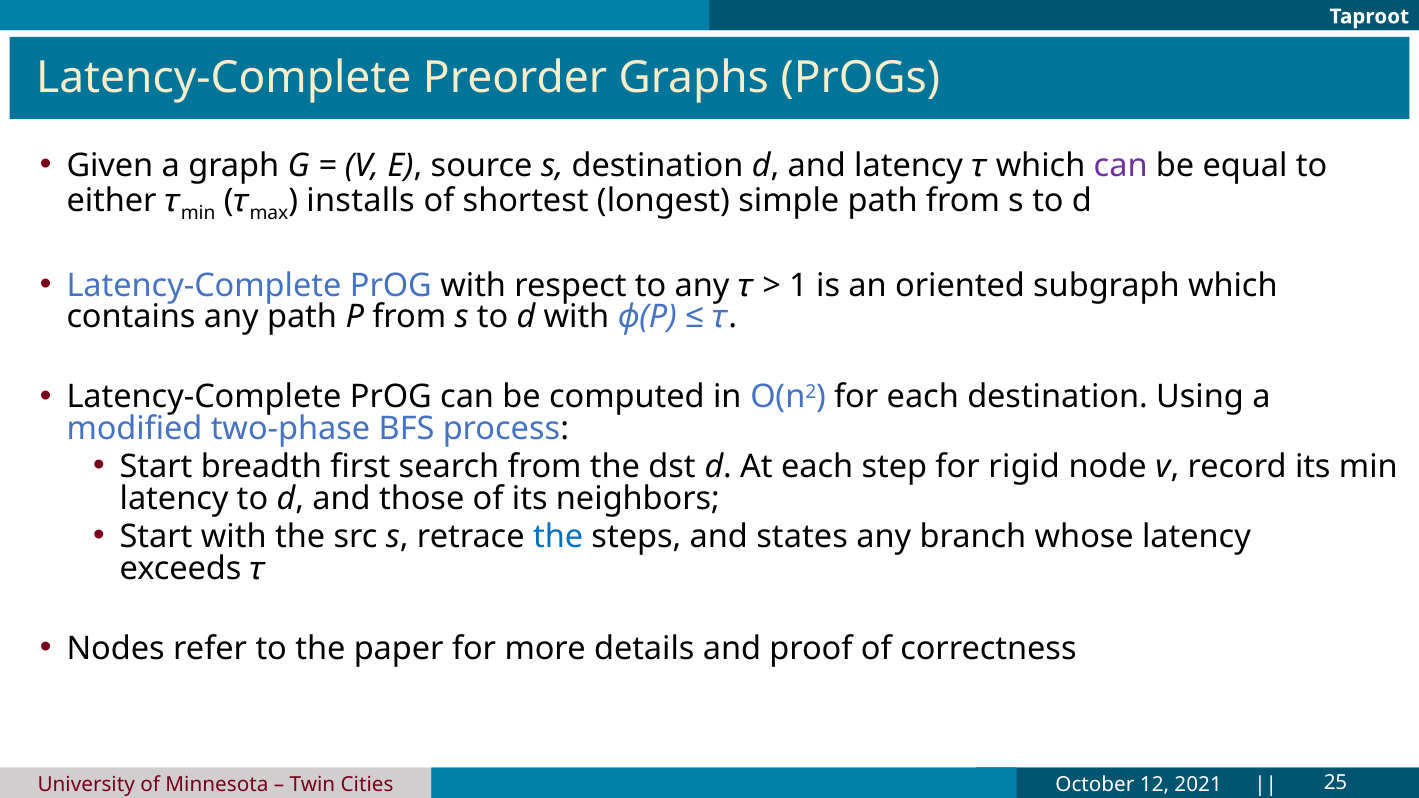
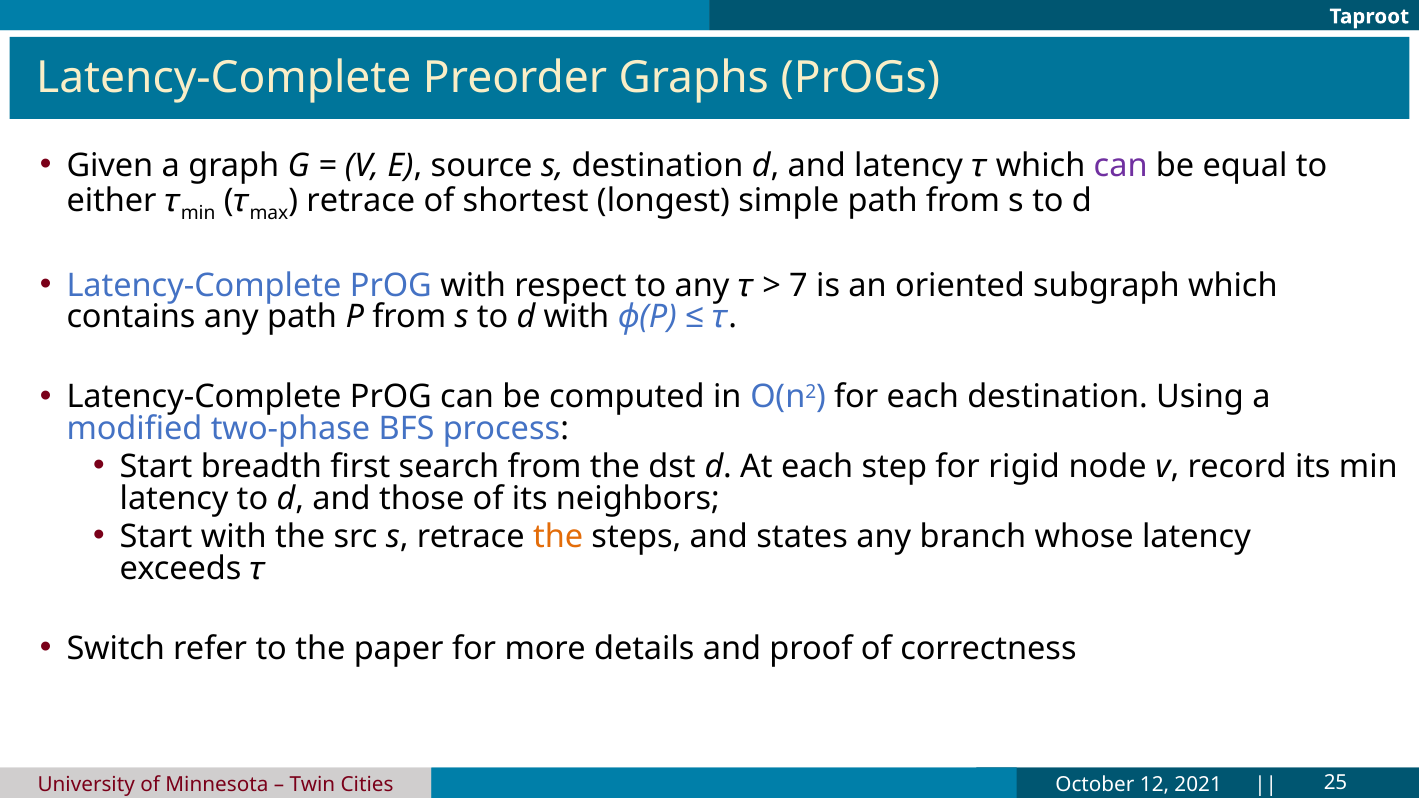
installs: installs -> retrace (361, 201)
1: 1 -> 7 (798, 286)
the colour: blue -> orange (558, 537)
Nodes: Nodes -> Switch (116, 648)
